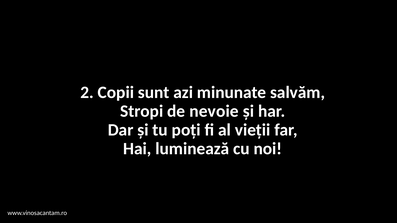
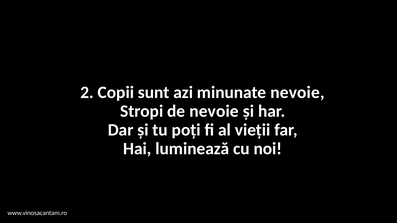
minunate salvăm: salvăm -> nevoie (297, 93)
